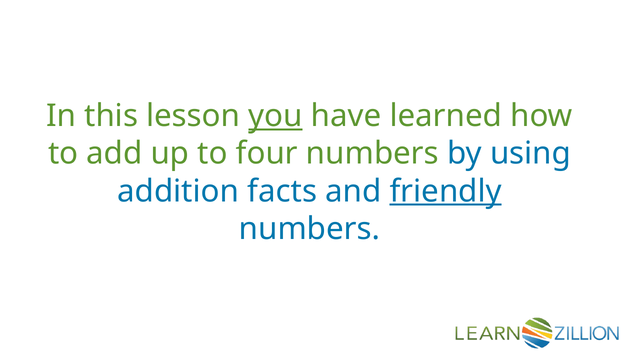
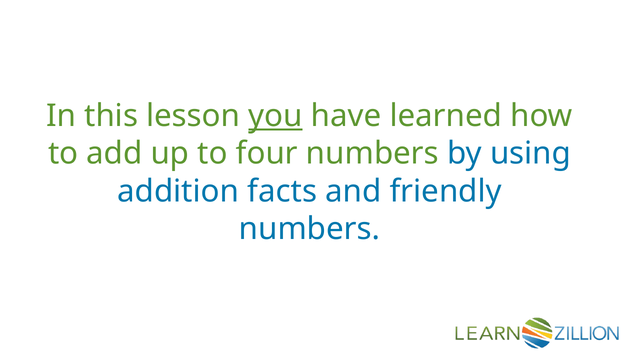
friendly underline: present -> none (446, 191)
